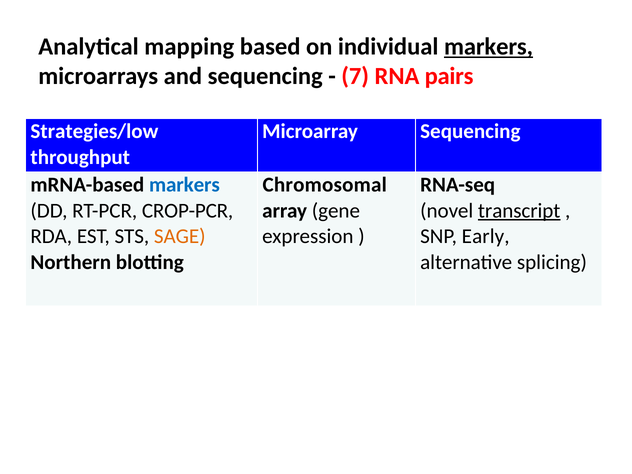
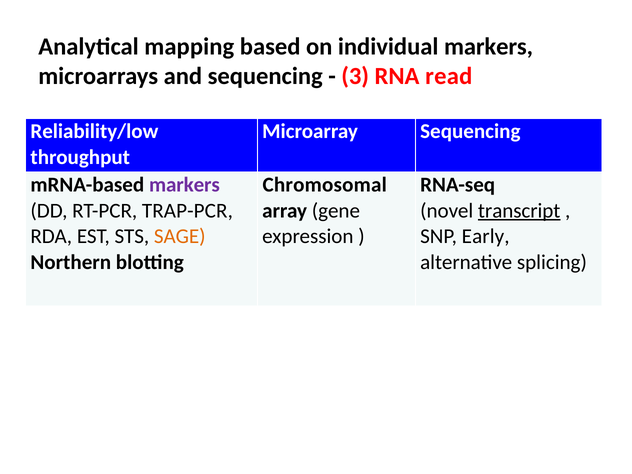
markers underline: present -> none (488, 47)
7: 7 -> 3 (355, 76)
pairs: pairs -> read (449, 76)
Strategies/low: Strategies/low -> Reliability/low (94, 132)
markers colour: blue -> purple (184, 185)
CROP-PCR: CROP-PCR -> TRAP-PCR (187, 211)
